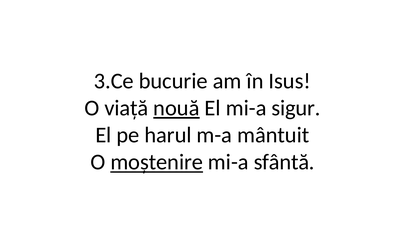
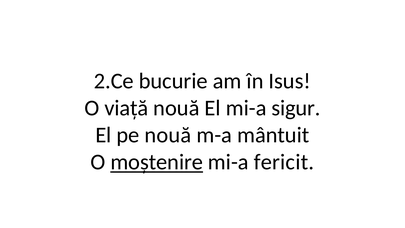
3.Ce: 3.Ce -> 2.Ce (114, 81)
nouă underline: present -> none (176, 108)
pe harul: harul -> nouă (168, 135)
sfântă: sfântă -> fericit (284, 162)
